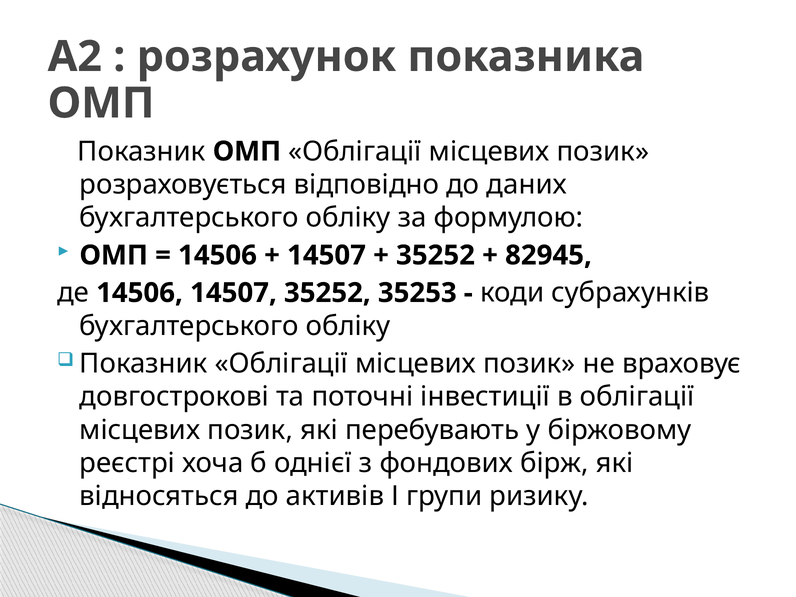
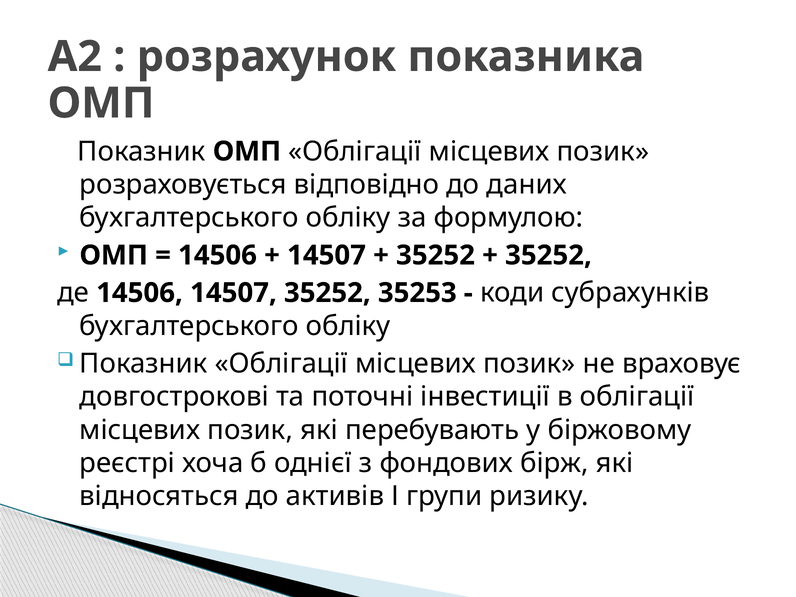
82945: 82945 -> 35252 (548, 255)
